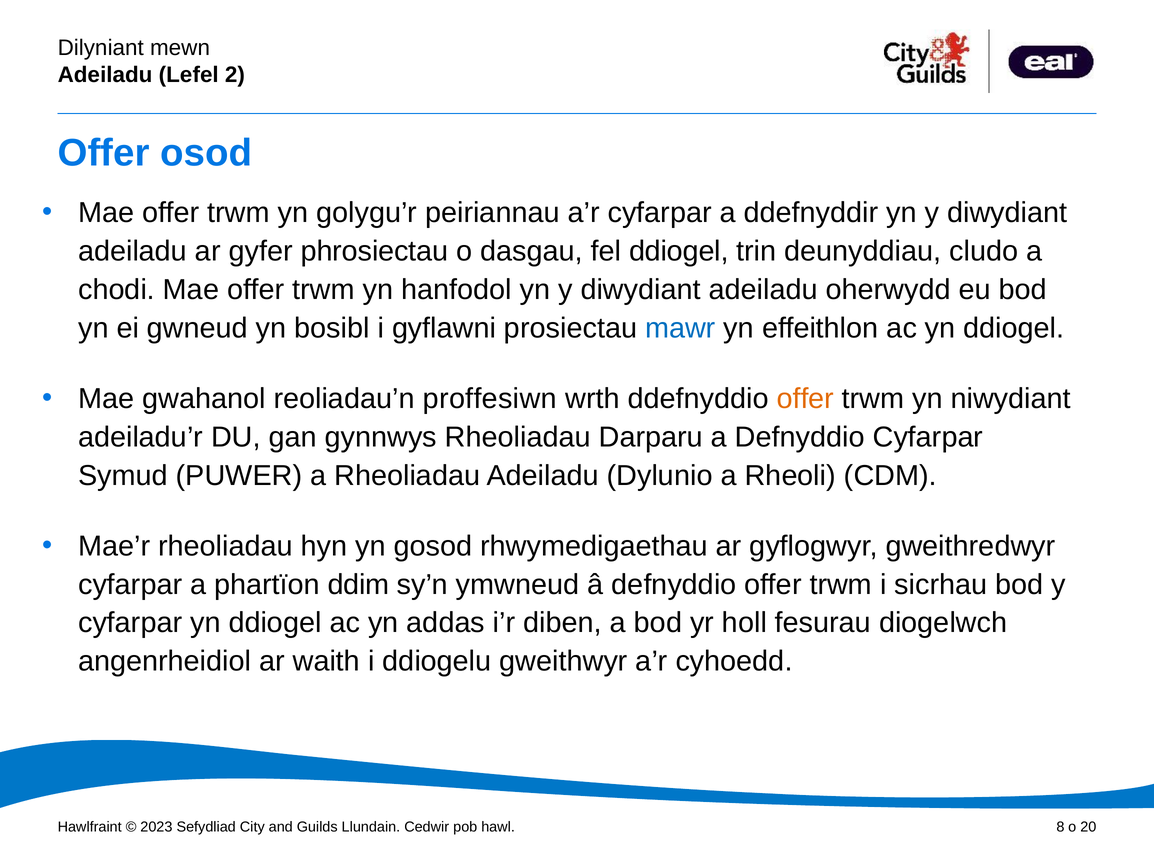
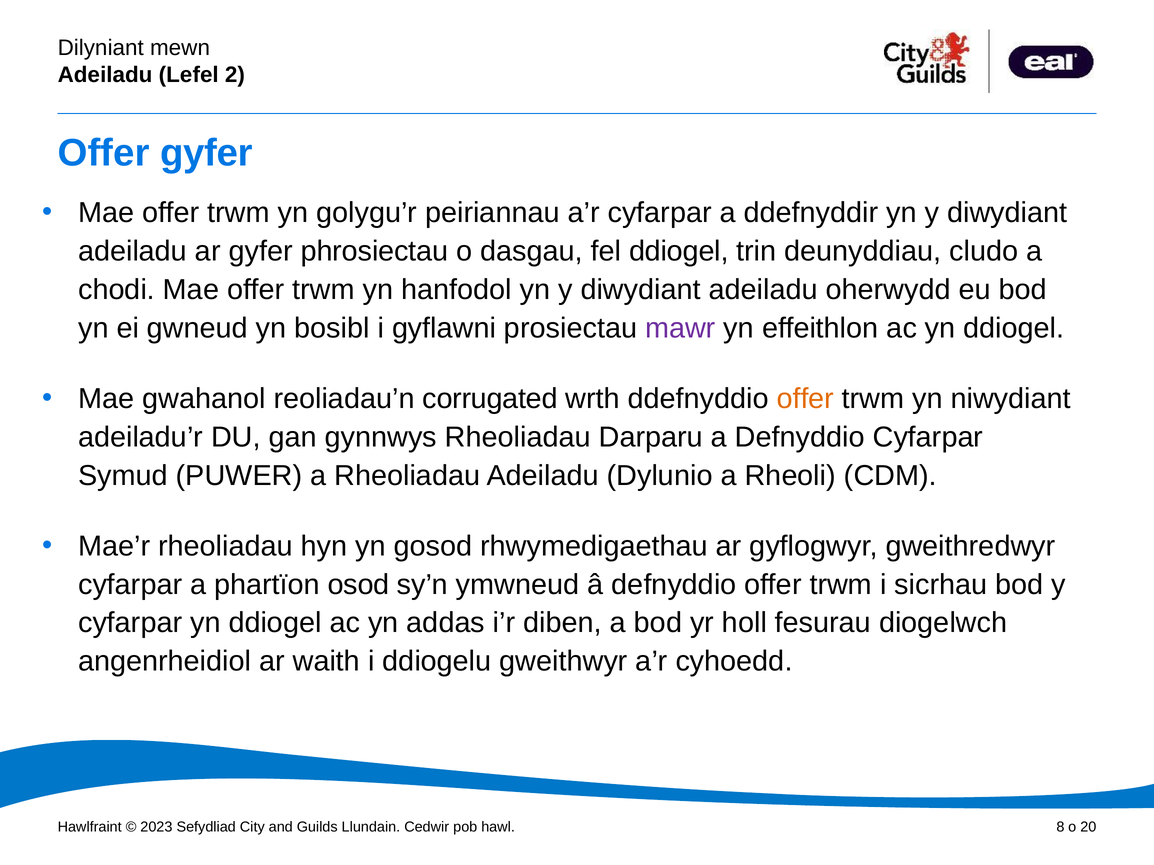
Offer osod: osod -> gyfer (206, 153)
mawr colour: blue -> purple (680, 328)
proffesiwn: proffesiwn -> corrugated (490, 399)
ddim: ddim -> osod (359, 585)
